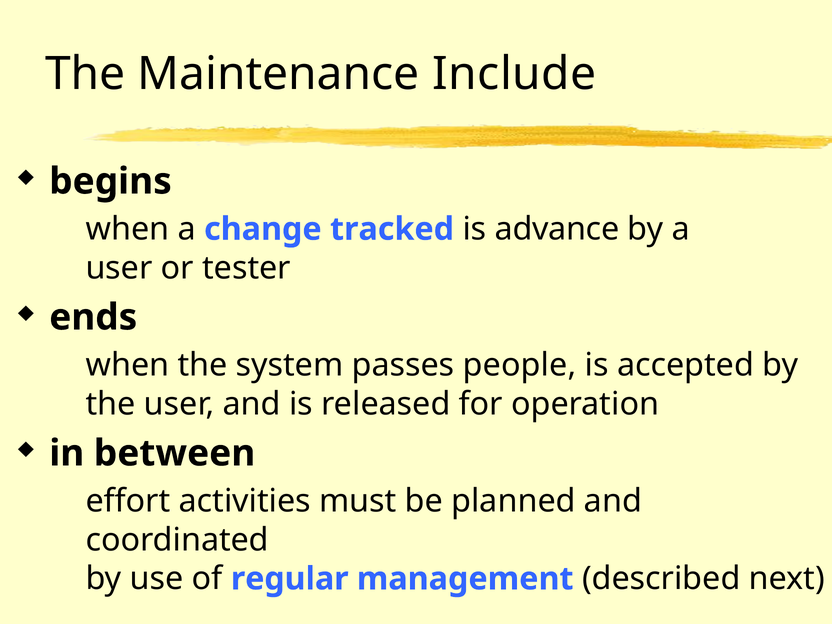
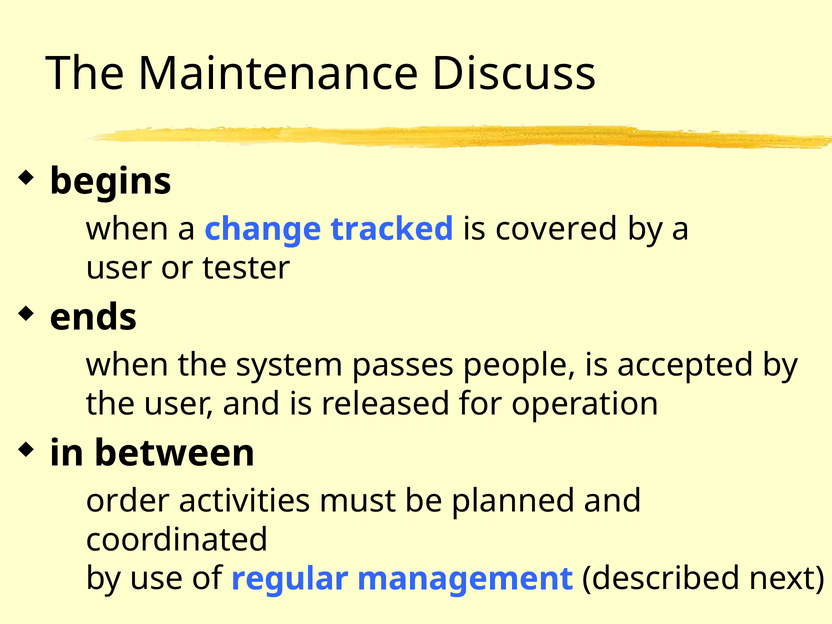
Include: Include -> Discuss (514, 74)
advance: advance -> covered (557, 229)
effort: effort -> order (128, 501)
